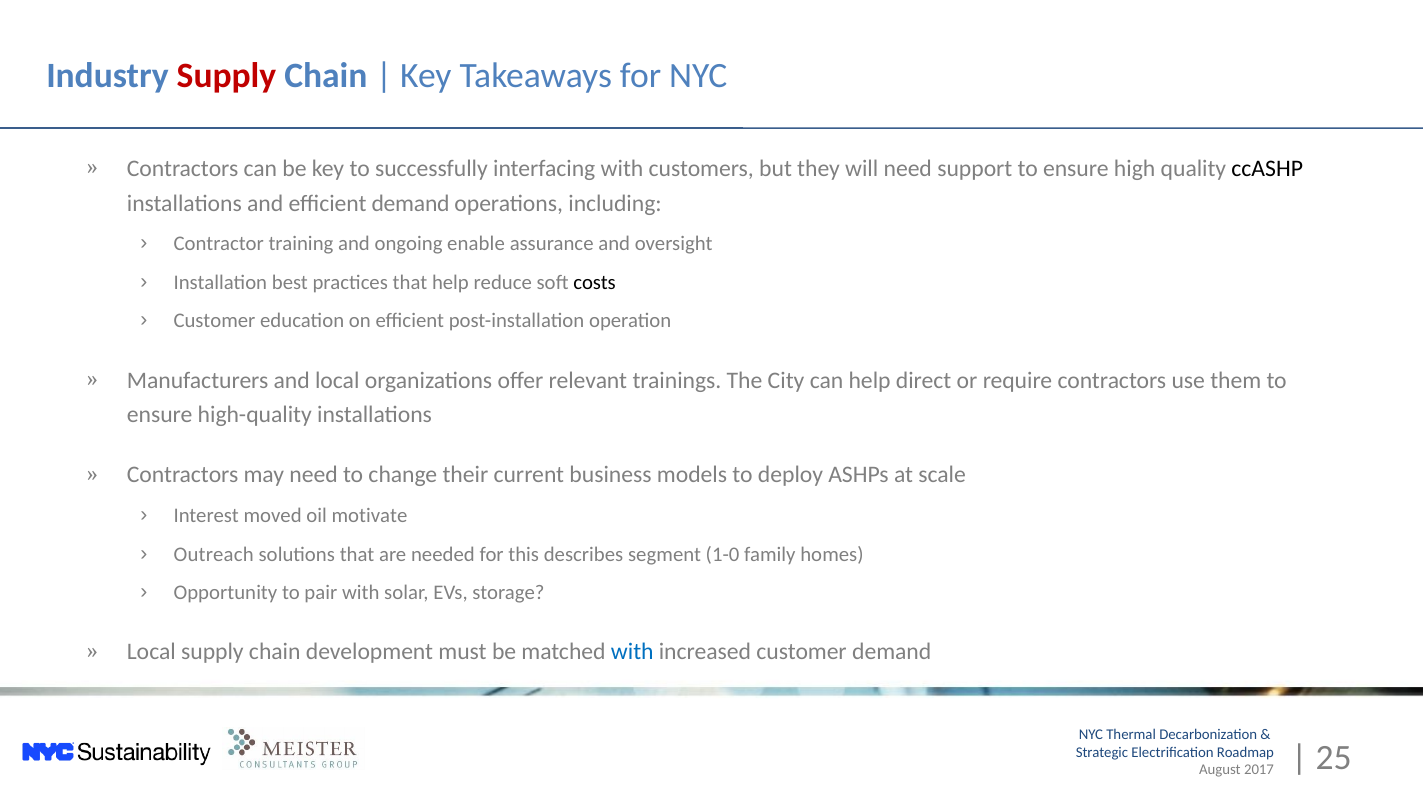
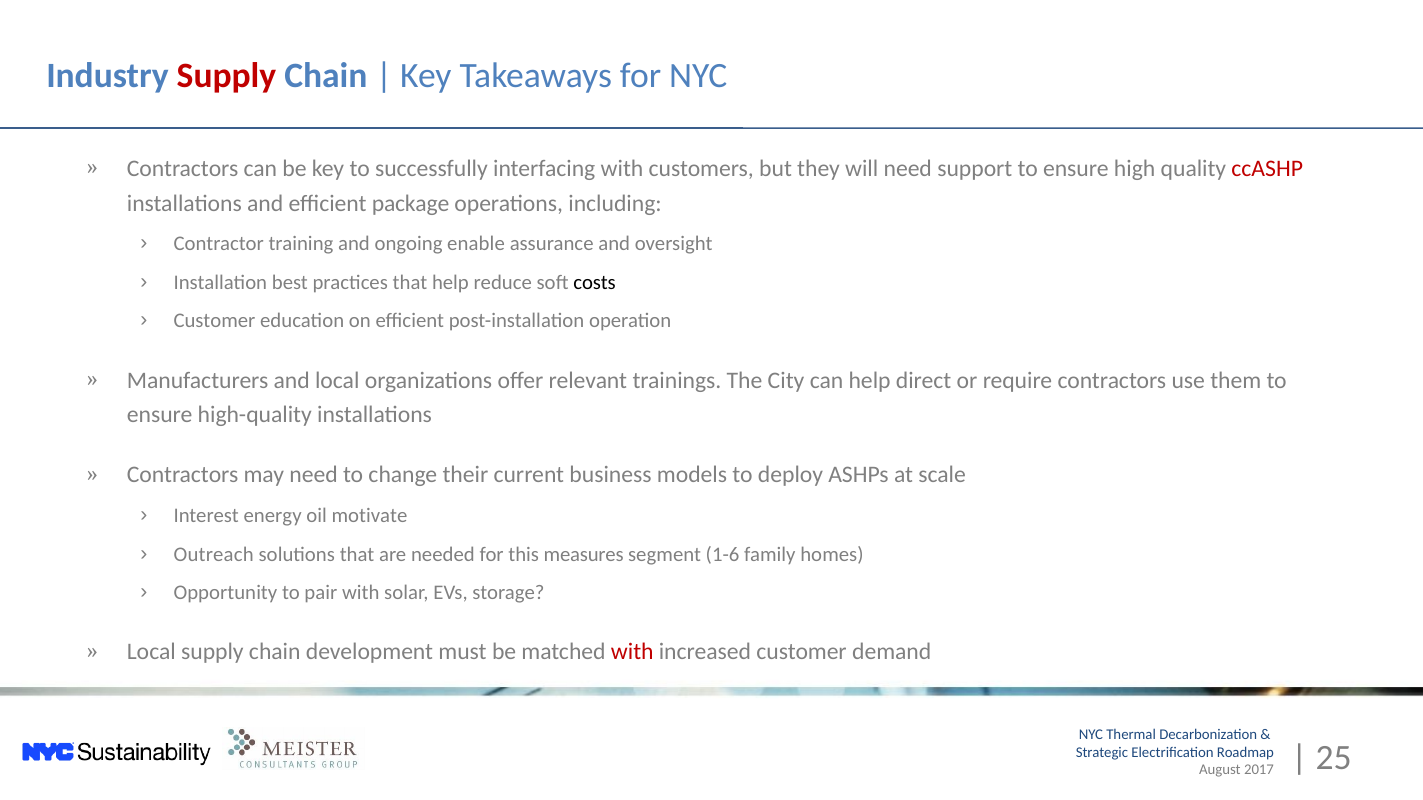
ccASHP colour: black -> red (1267, 169)
efficient demand: demand -> package (411, 203)
moved: moved -> energy (273, 516)
describes: describes -> measures (584, 555)
1-0: 1-0 -> 1-6 (723, 555)
with colour: blue -> red (632, 653)
